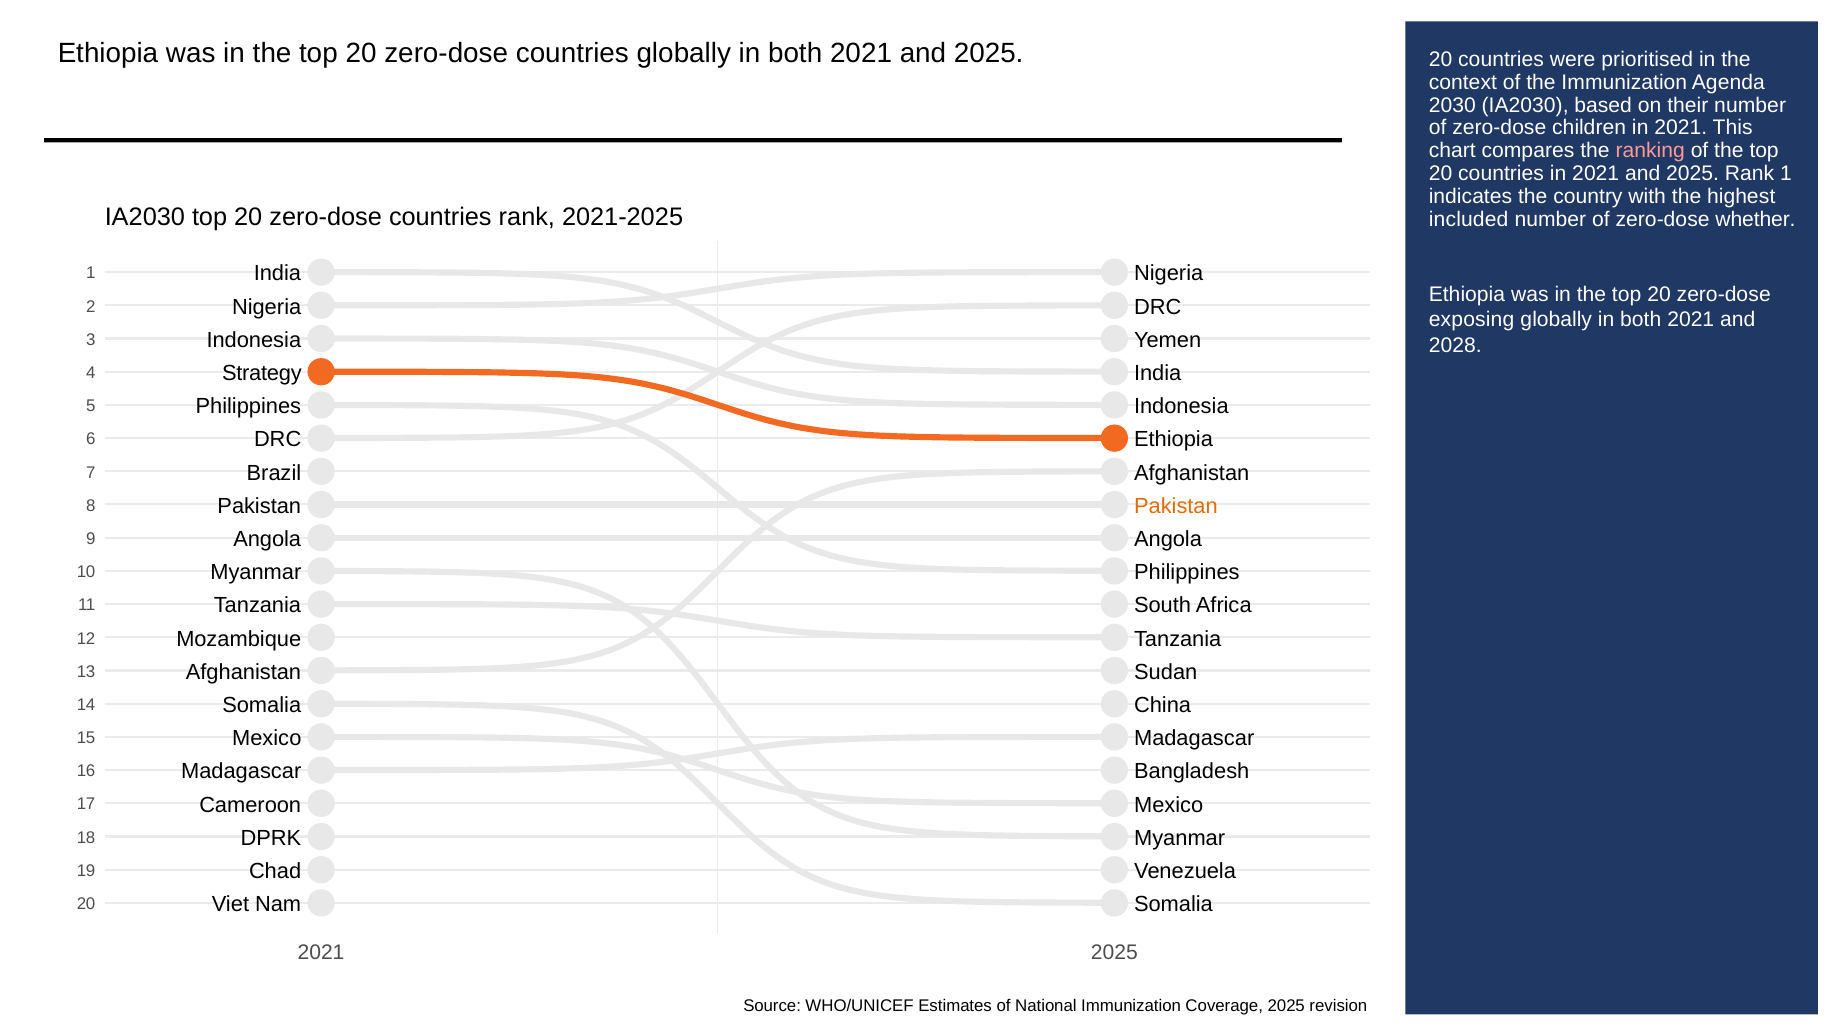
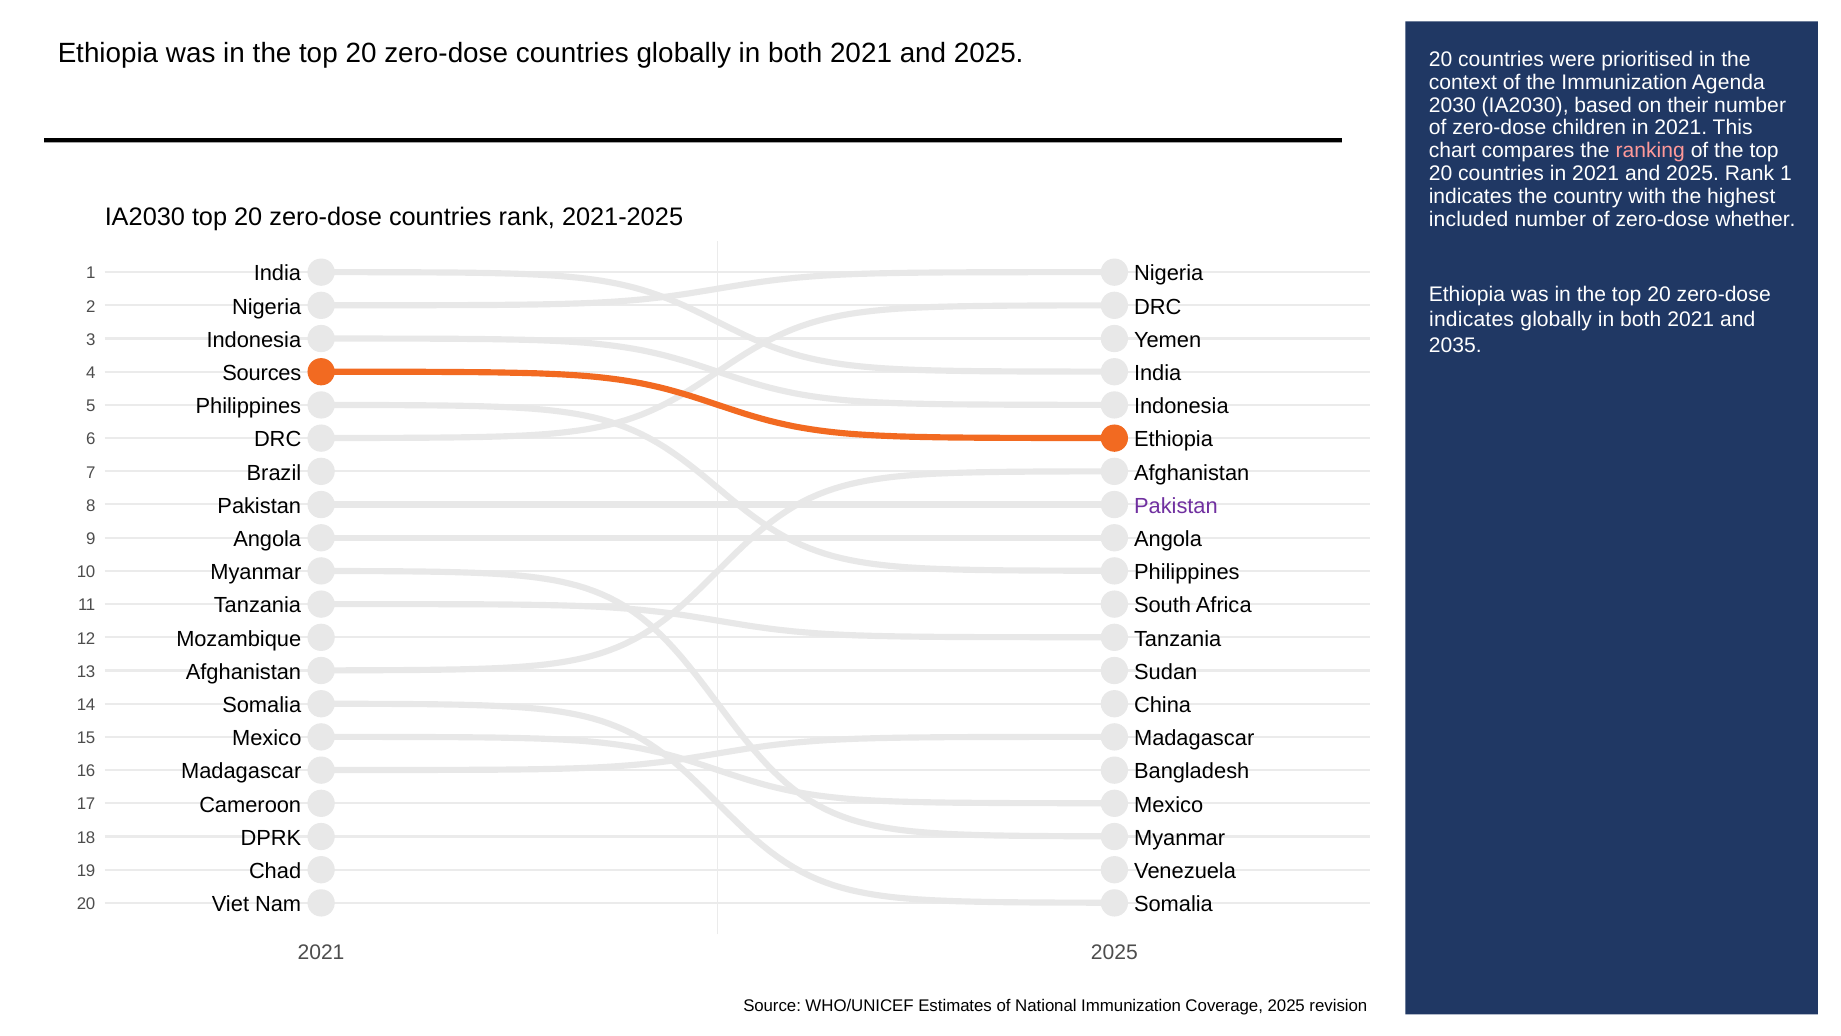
exposing: exposing -> indicates (1472, 320)
2028: 2028 -> 2035 (1455, 345)
Strategy: Strategy -> Sources (262, 373)
Pakistan colour: orange -> purple (1176, 506)
